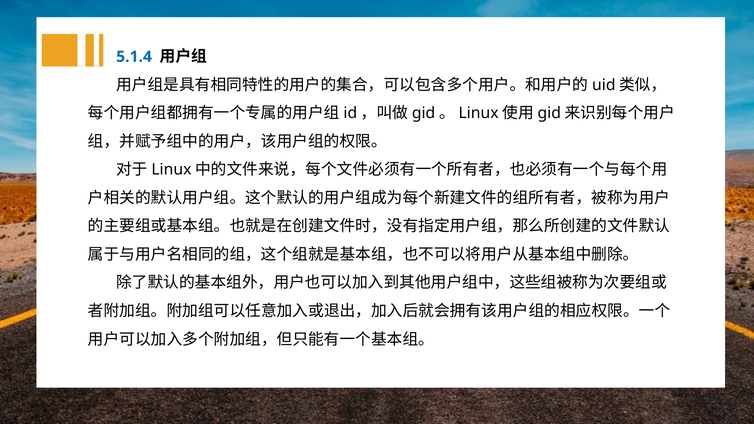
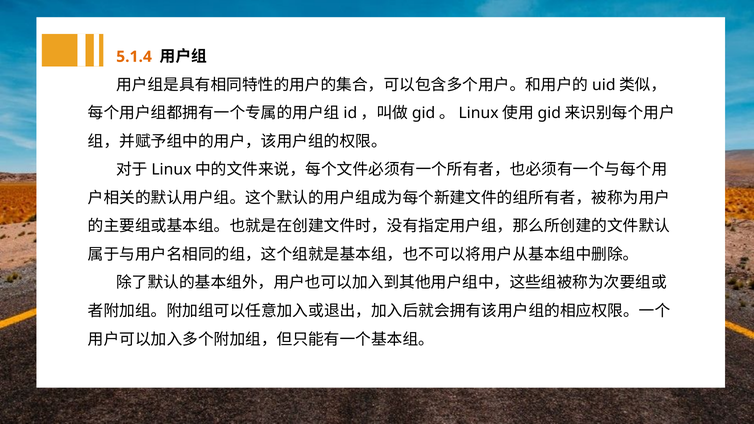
5.1.4 colour: blue -> orange (134, 57)
